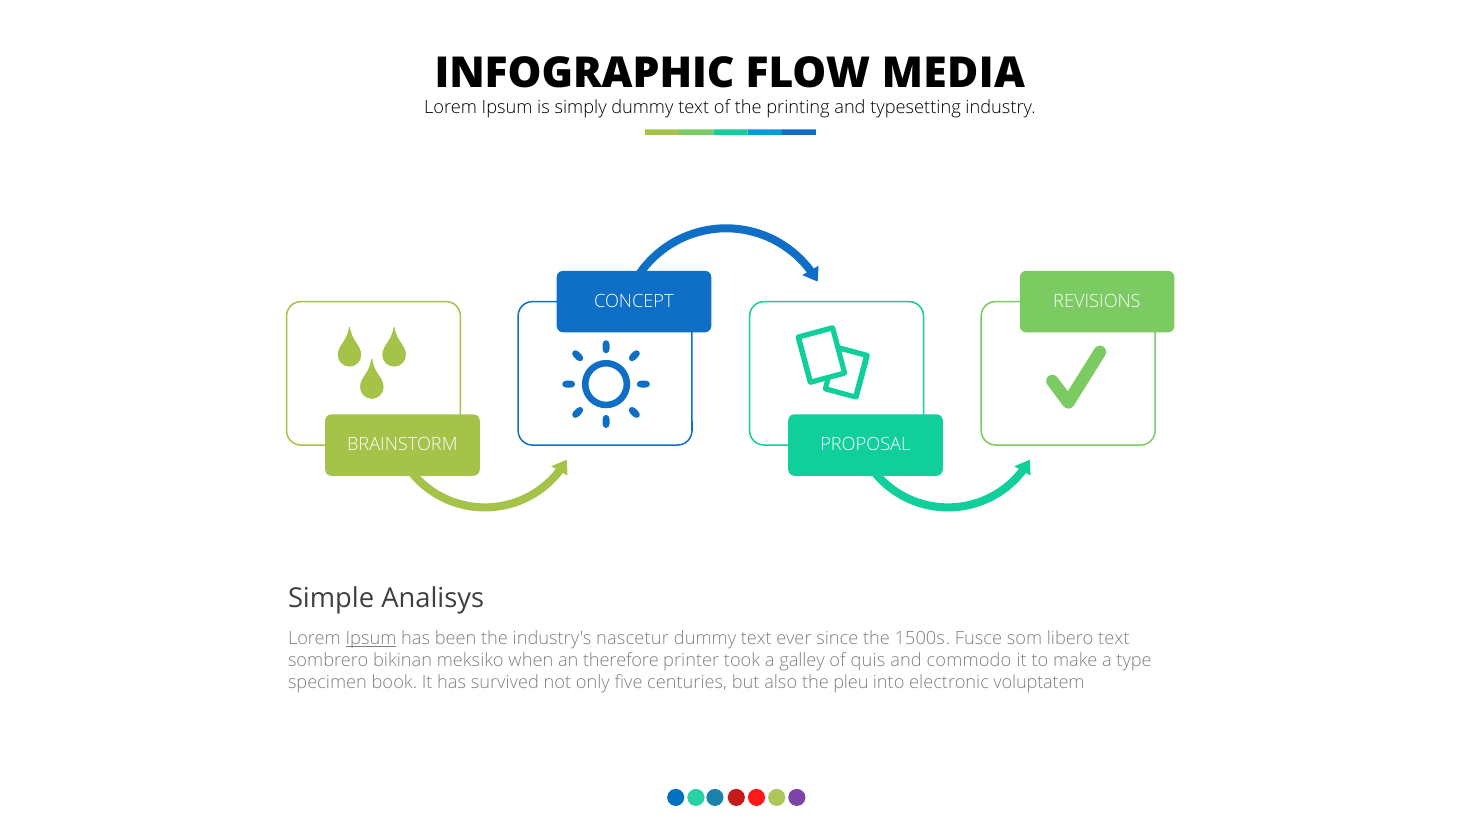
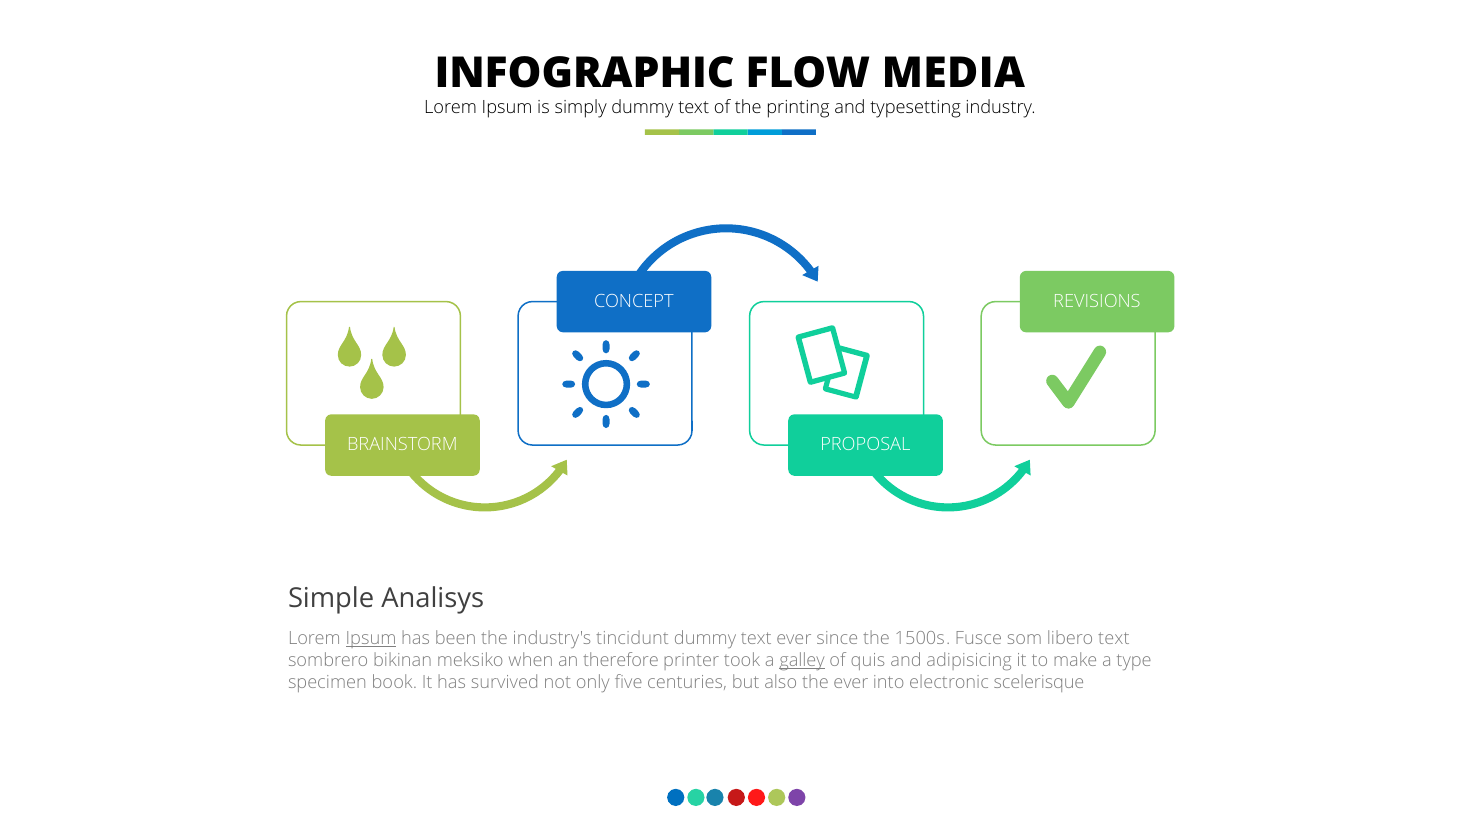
nascetur: nascetur -> tincidunt (633, 638)
galley underline: none -> present (802, 660)
commodo: commodo -> adipisicing (969, 660)
the pleu: pleu -> ever (851, 682)
voluptatem: voluptatem -> scelerisque (1039, 682)
